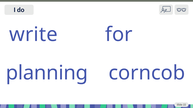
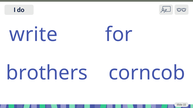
planning: planning -> brothers (47, 73)
